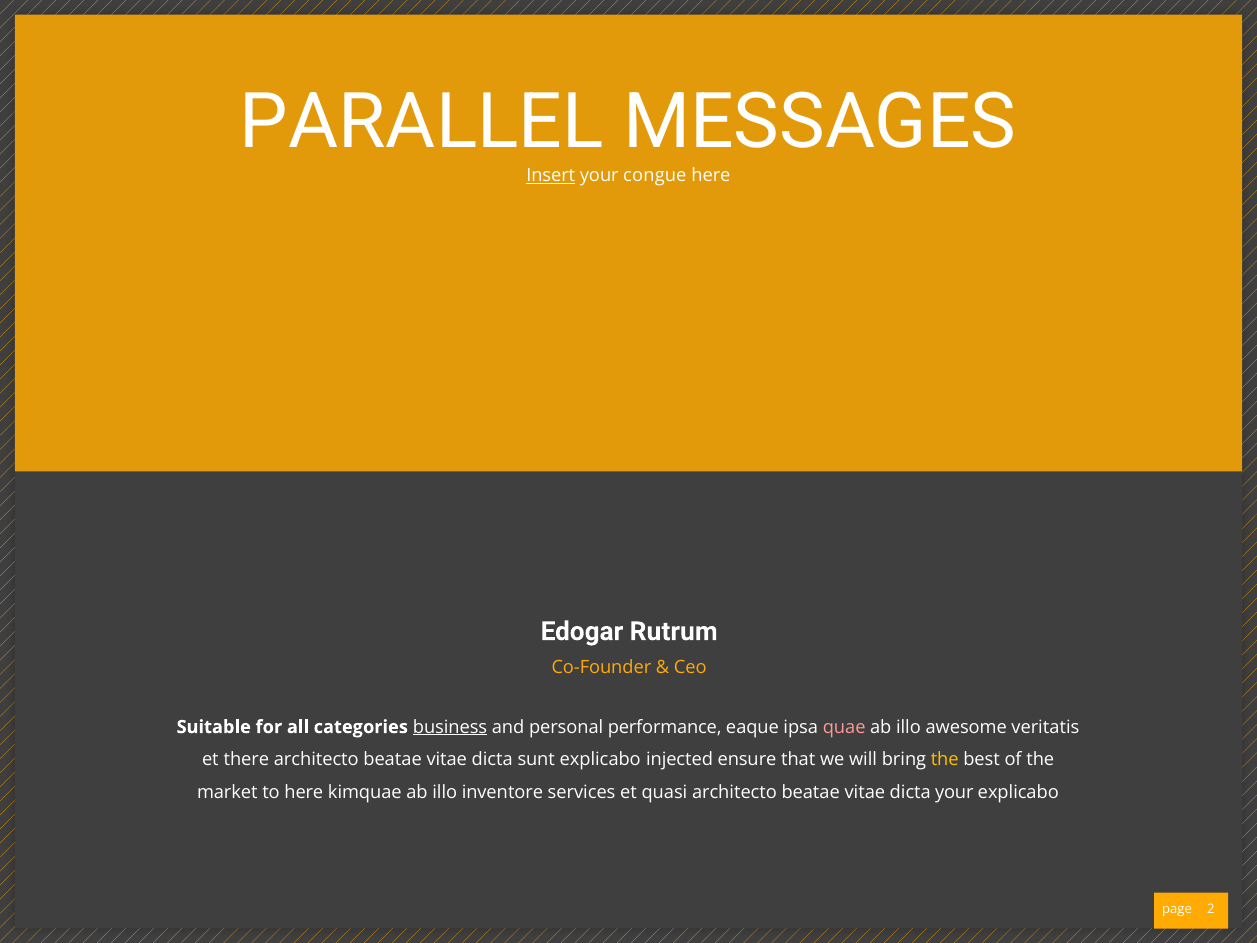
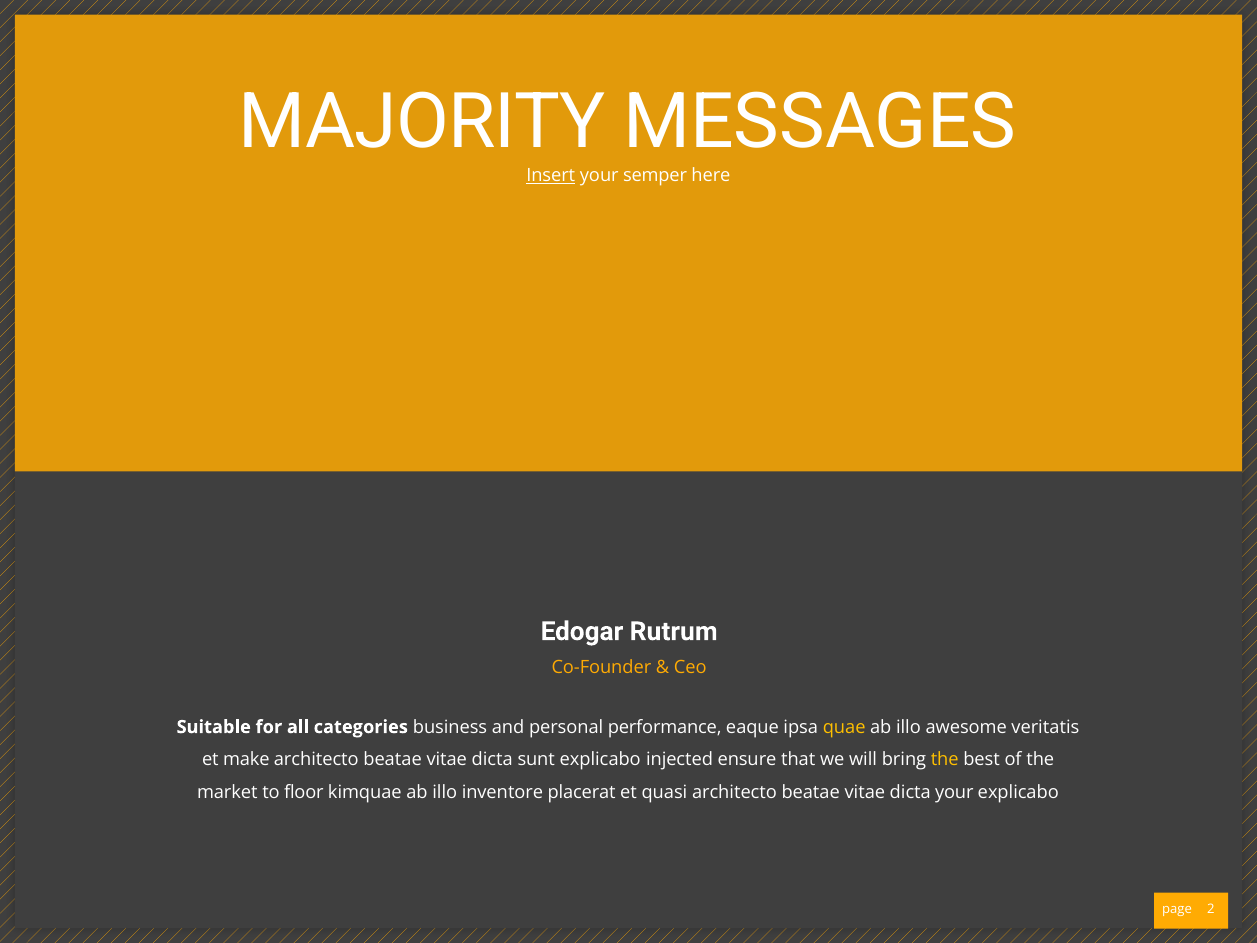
PARALLEL: PARALLEL -> MAJORITY (422, 122)
congue: congue -> semper (655, 175)
business underline: present -> none (450, 727)
quae colour: pink -> yellow (844, 727)
there: there -> make (246, 760)
to here: here -> floor (304, 792)
services: services -> placerat (582, 792)
